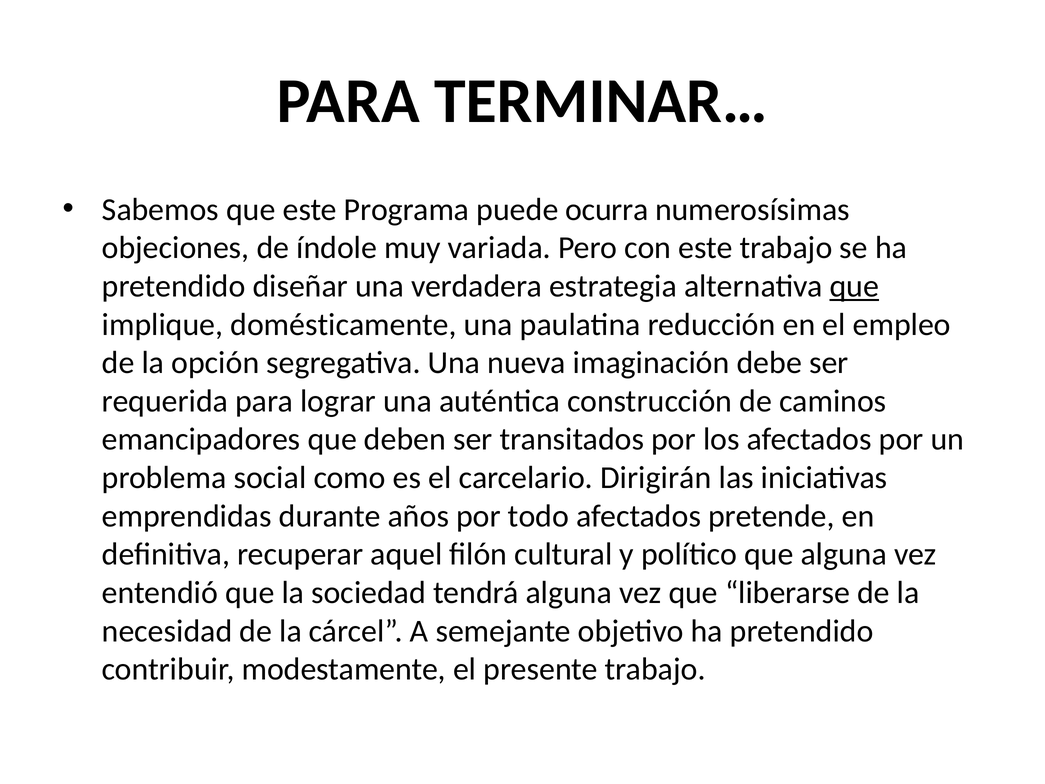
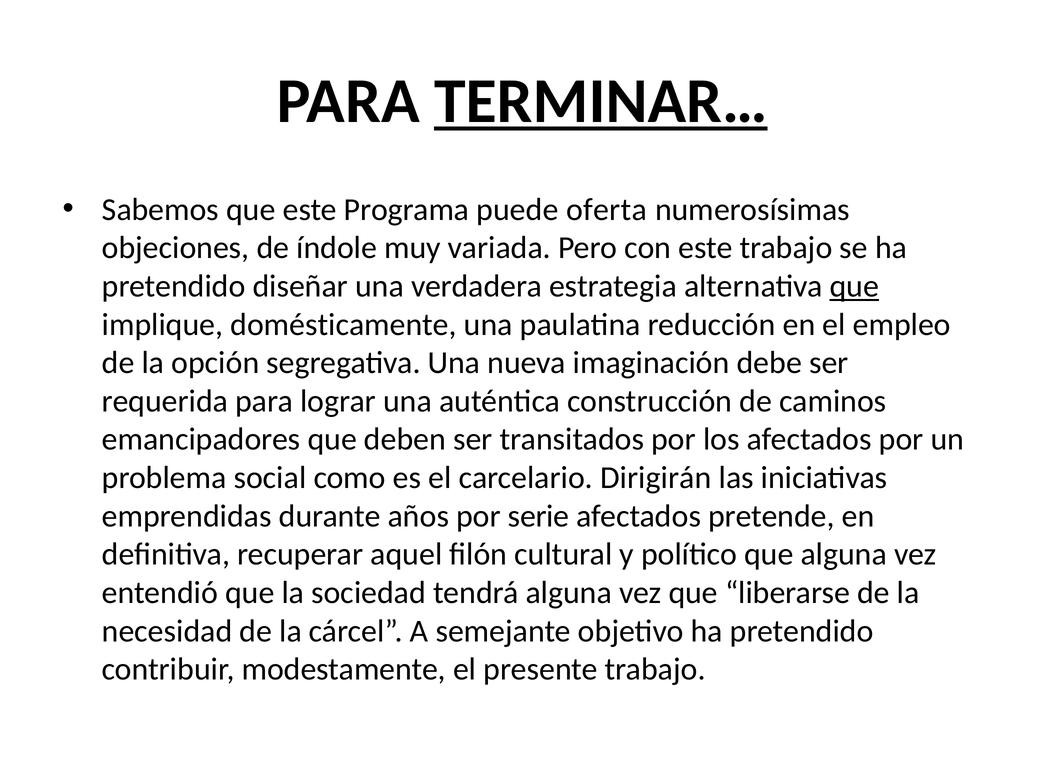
TERMINAR… underline: none -> present (601, 101)
ocurra: ocurra -> oferta (607, 209)
todo: todo -> serie (539, 516)
